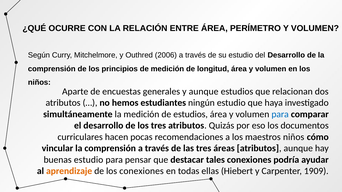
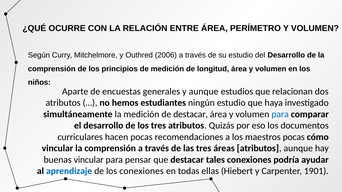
de estudios: estudios -> destacar (191, 114)
maestros niños: niños -> pocas (294, 137)
buenas estudio: estudio -> vincular (89, 160)
aprendizaje colour: orange -> blue (69, 171)
1909: 1909 -> 1901 (316, 171)
